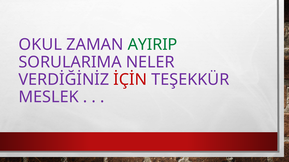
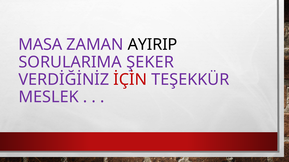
OKUL: OKUL -> MASA (40, 45)
AYIRIP colour: green -> black (153, 45)
NELER: NELER -> ŞEKER (150, 62)
